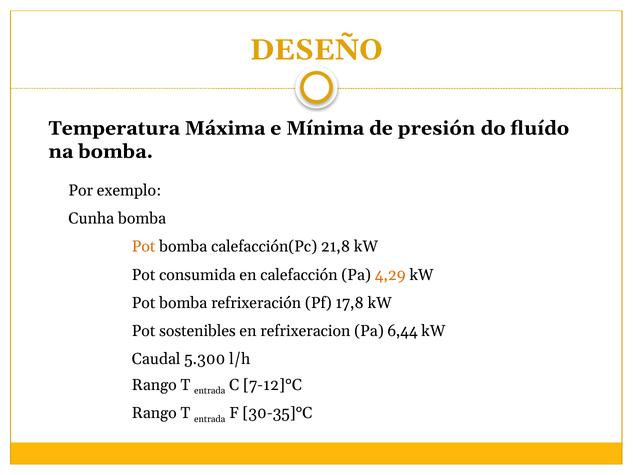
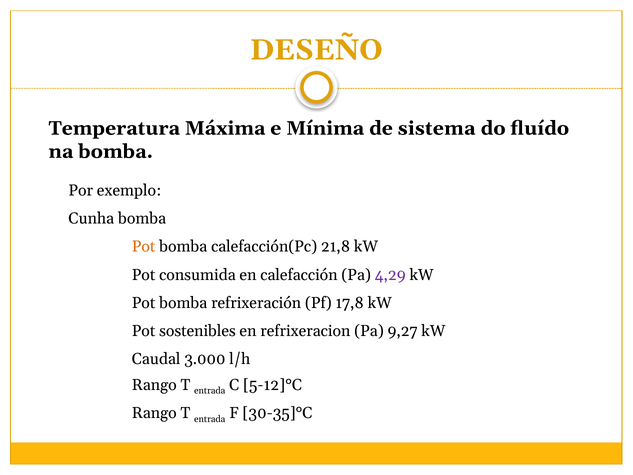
presión: presión -> sistema (437, 128)
4,29 colour: orange -> purple (390, 275)
6,44: 6,44 -> 9,27 (403, 331)
5.300: 5.300 -> 3.000 (205, 359)
7-12]°C: 7-12]°C -> 5-12]°C (273, 385)
